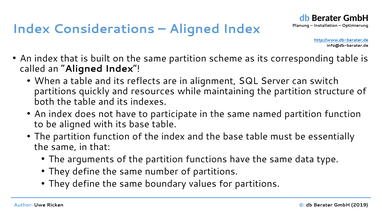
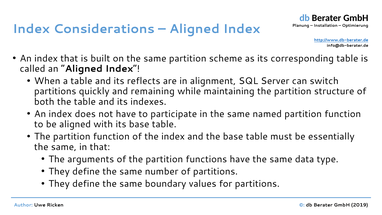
resources: resources -> remaining (153, 91)
